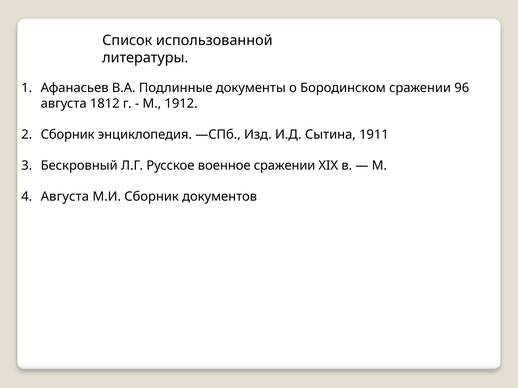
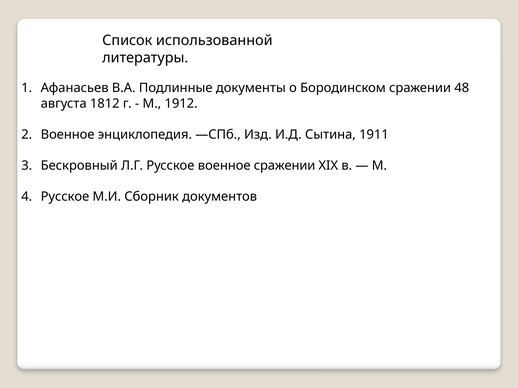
96: 96 -> 48 (462, 88)
Сборник: Сборник -> Военное (68, 135)
Августа: Августа -> Русское (65, 197)
